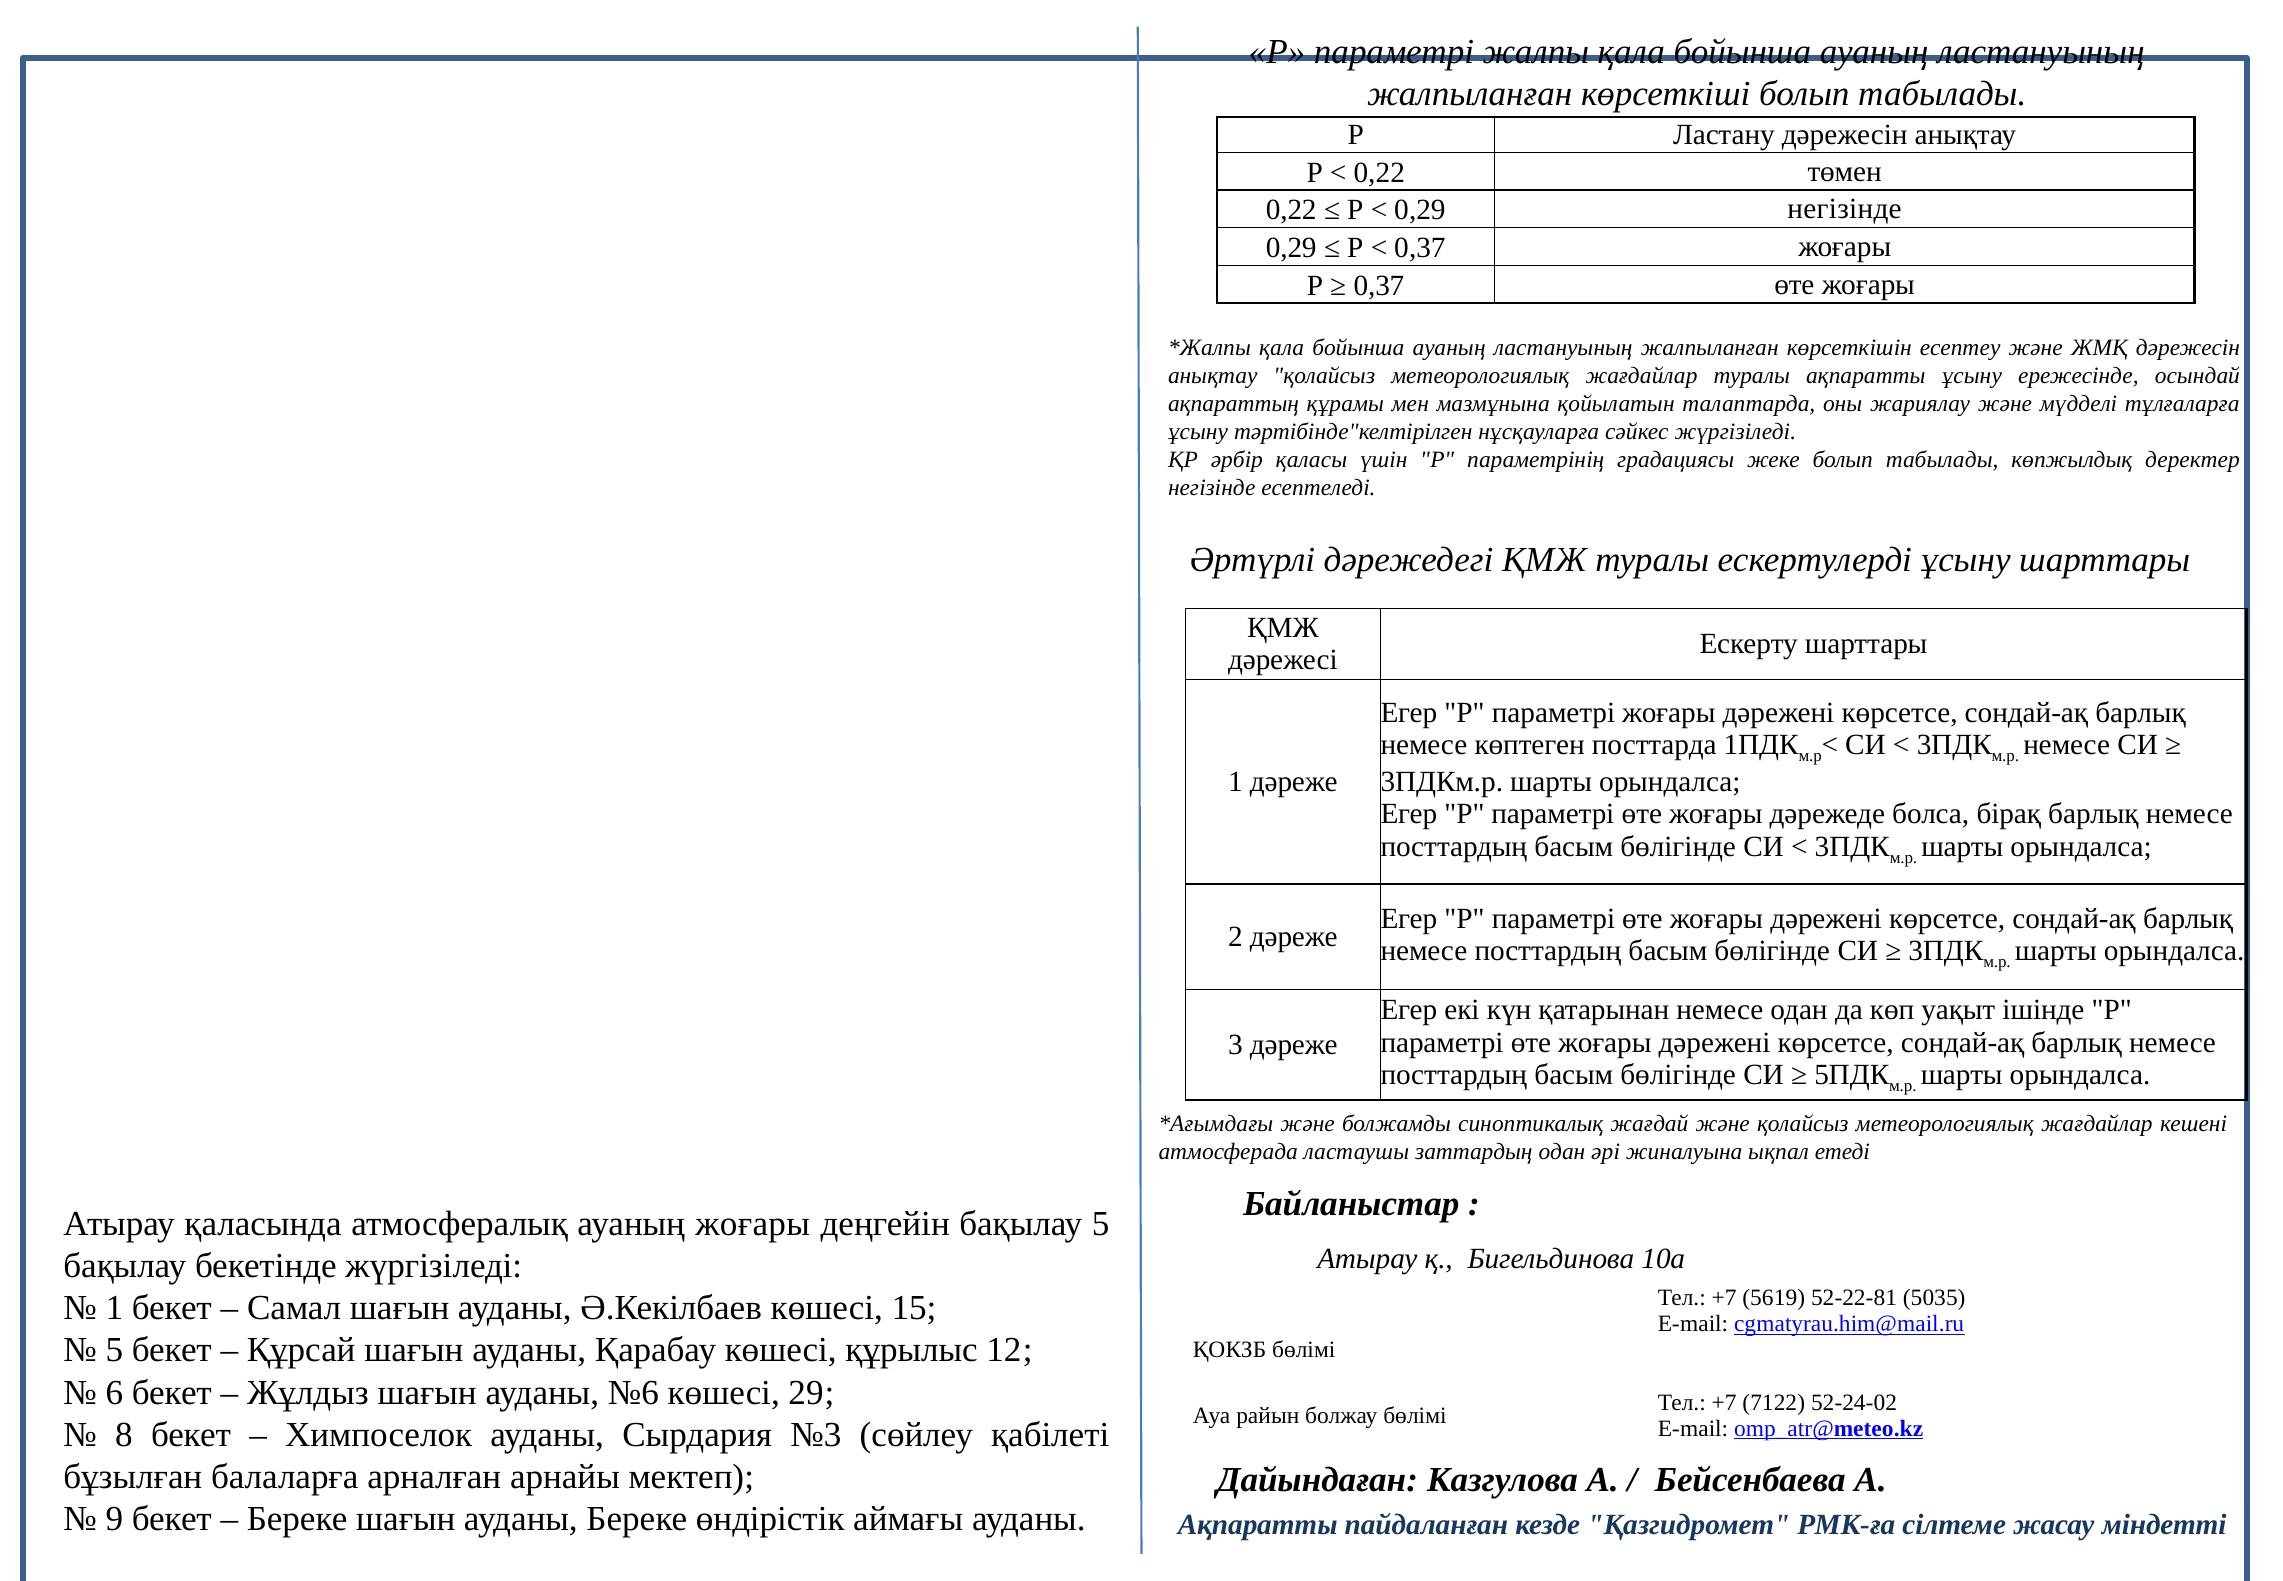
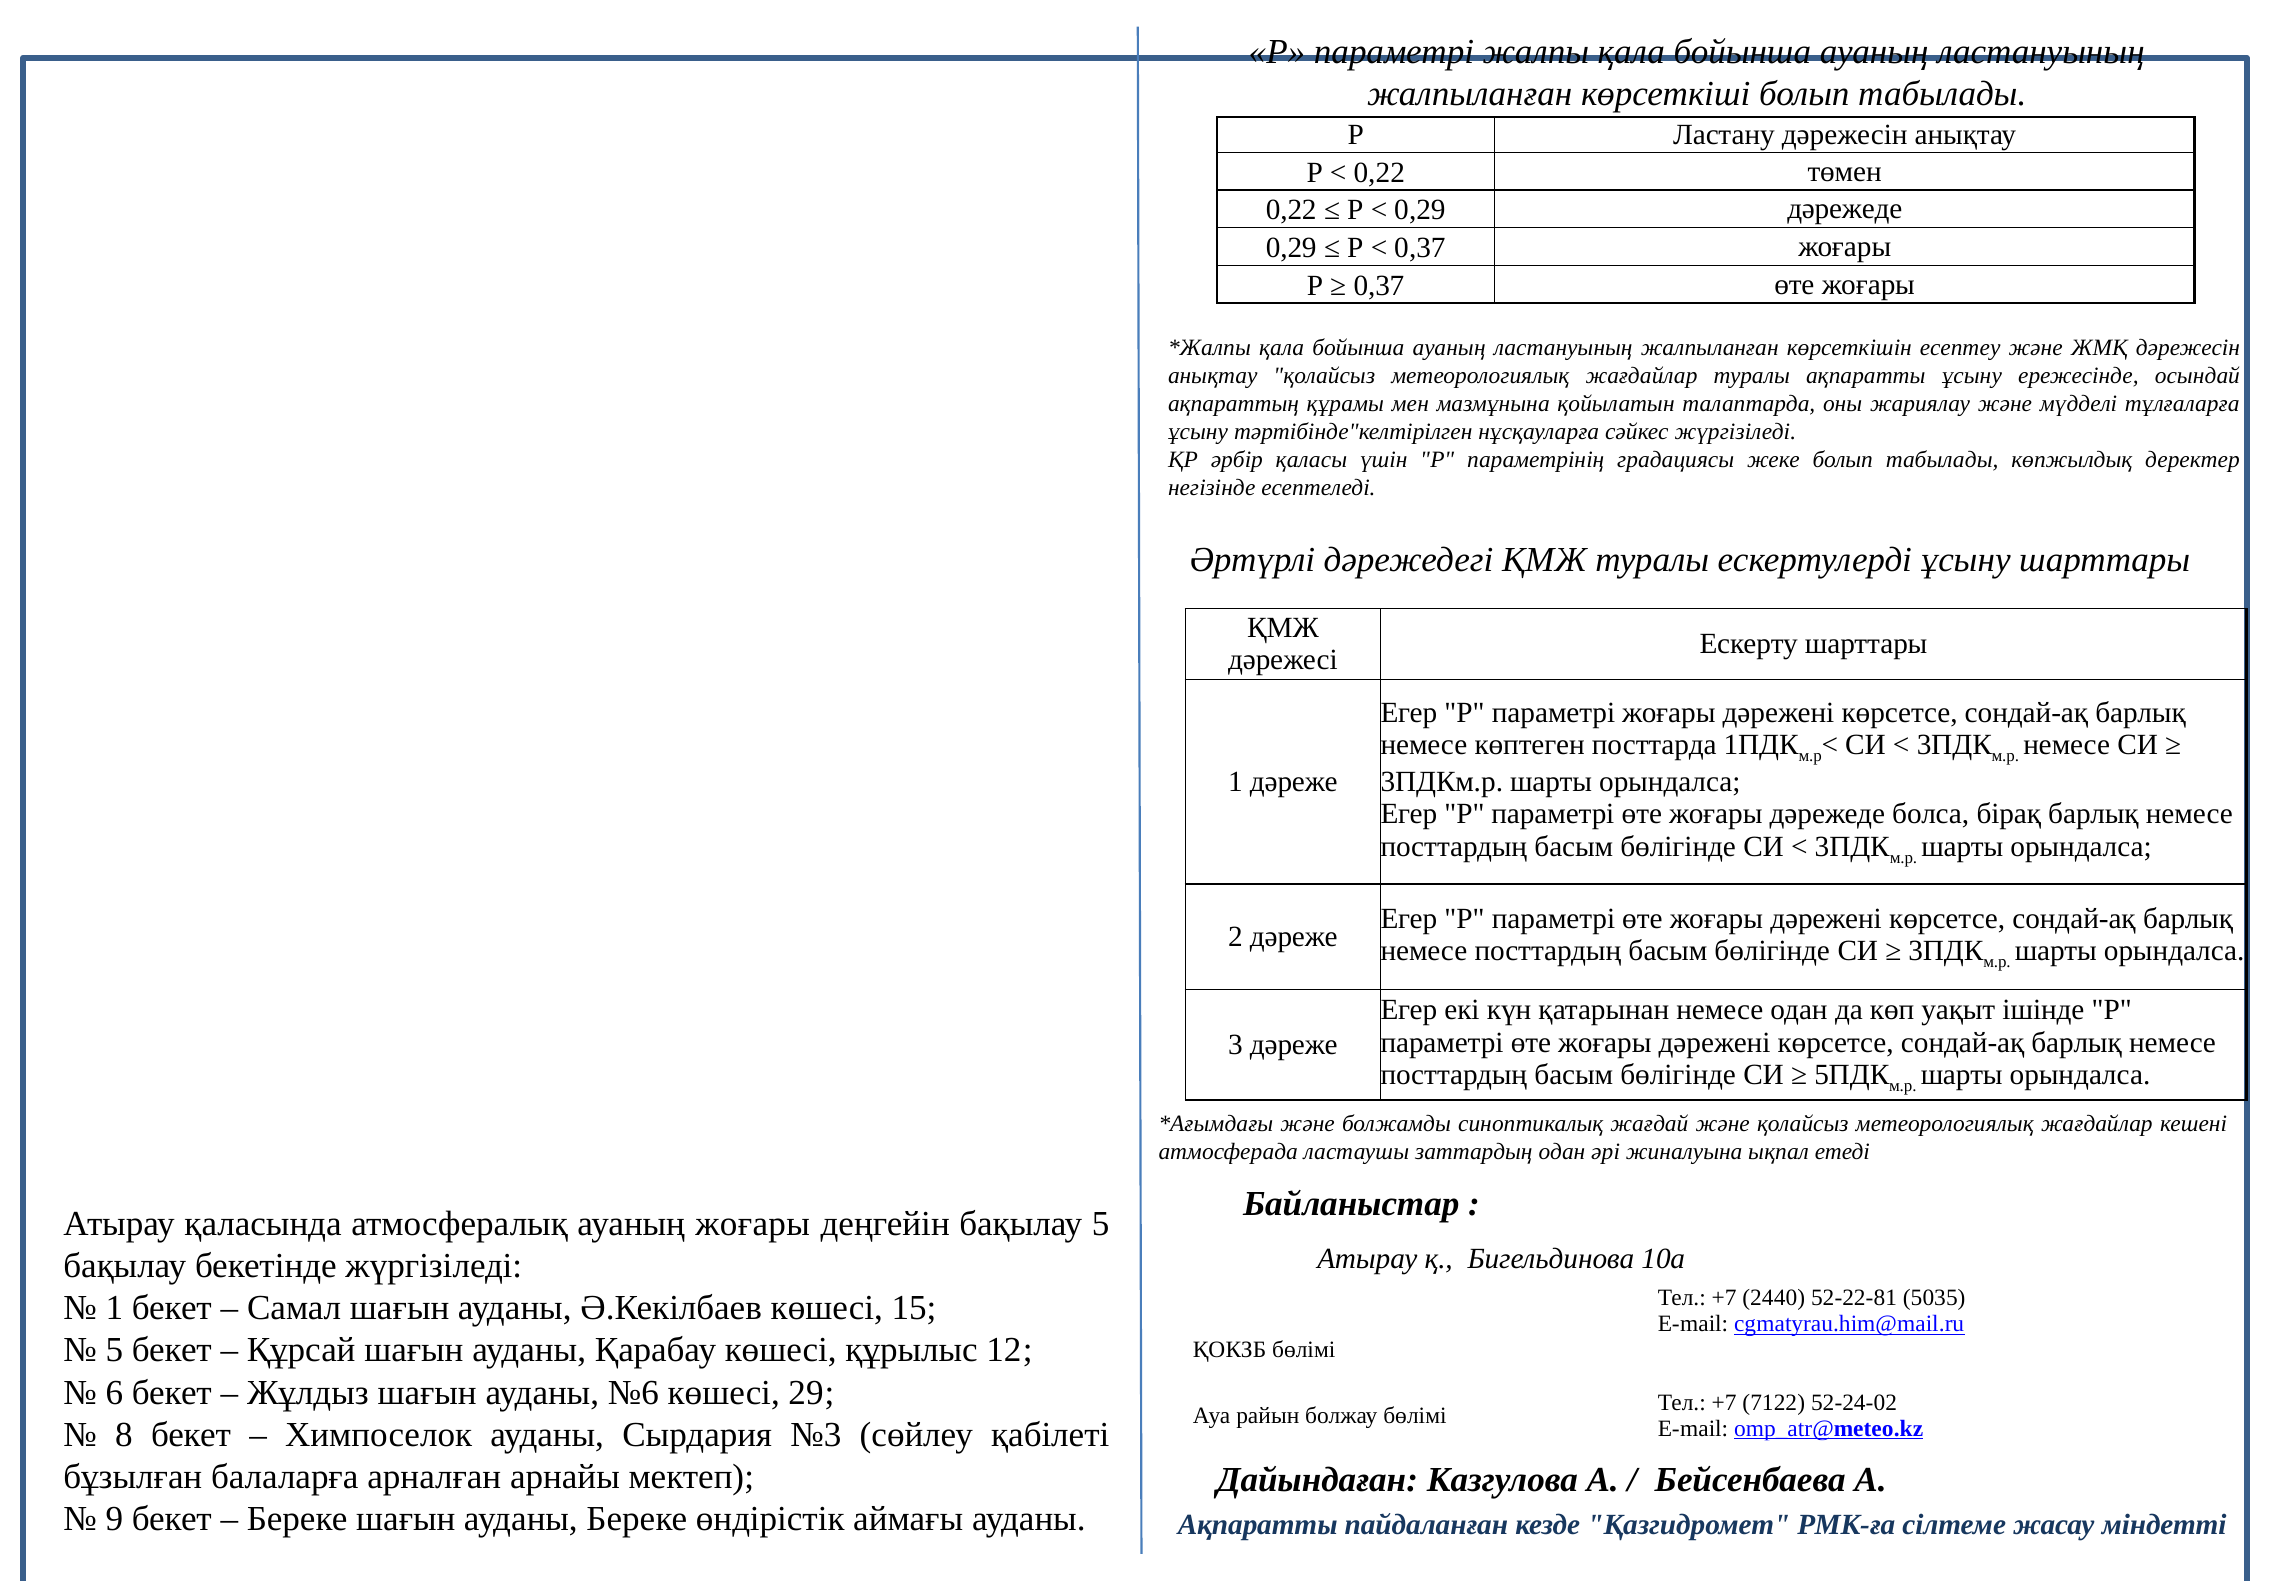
0,29 негізінде: негізінде -> дәрежеде (1845, 209)
5619: 5619 -> 2440 (1774, 1298)
